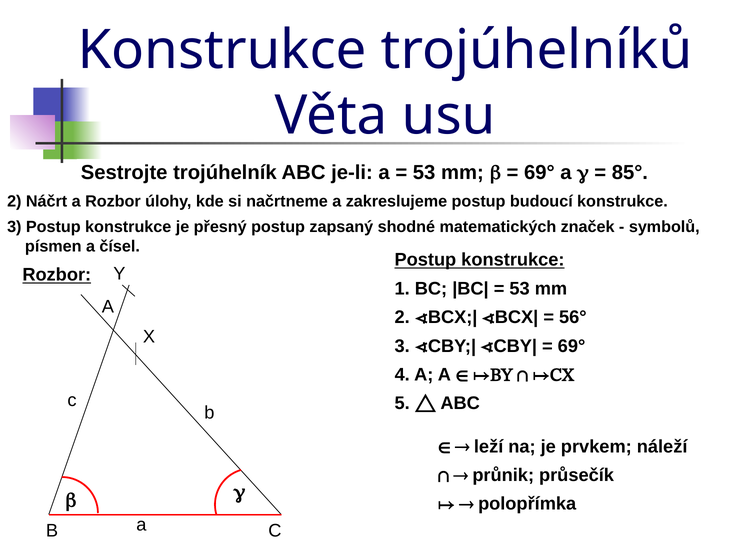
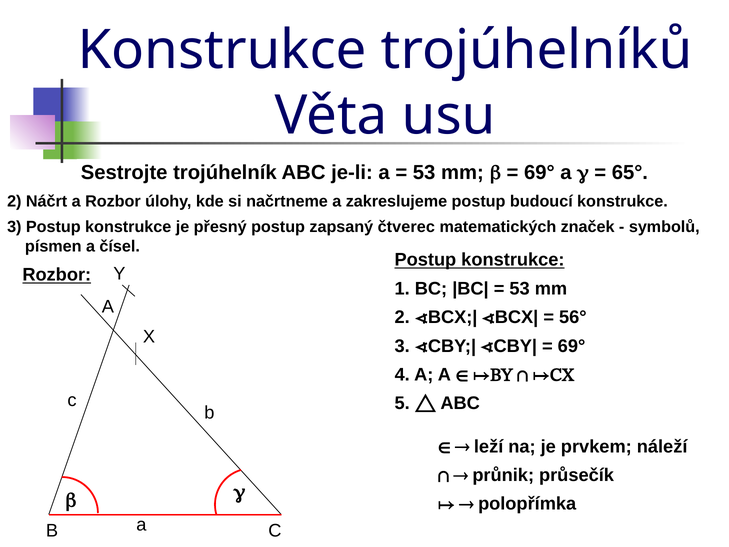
85°: 85° -> 65° (630, 172)
shodné: shodné -> čtverec (406, 227)
